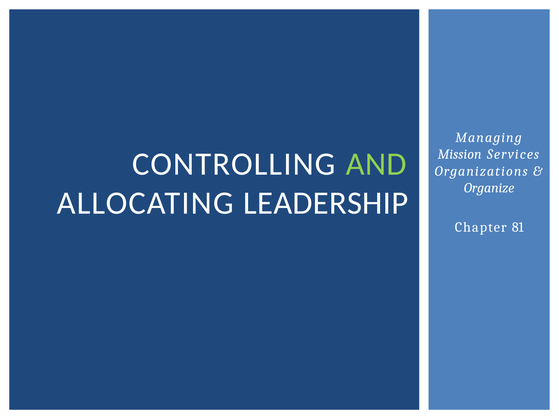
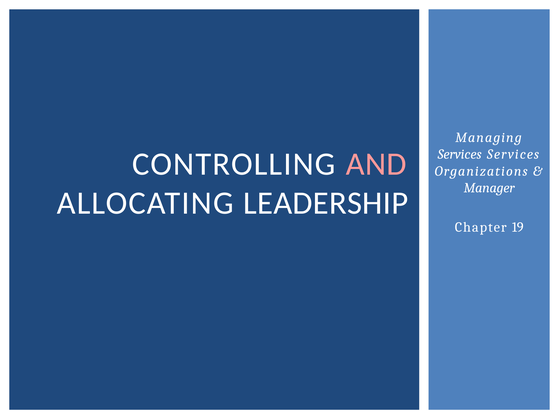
Mission: Mission -> Services (460, 154)
AND colour: light green -> pink (376, 164)
Organize: Organize -> Manager (489, 188)
81: 81 -> 19 (518, 227)
